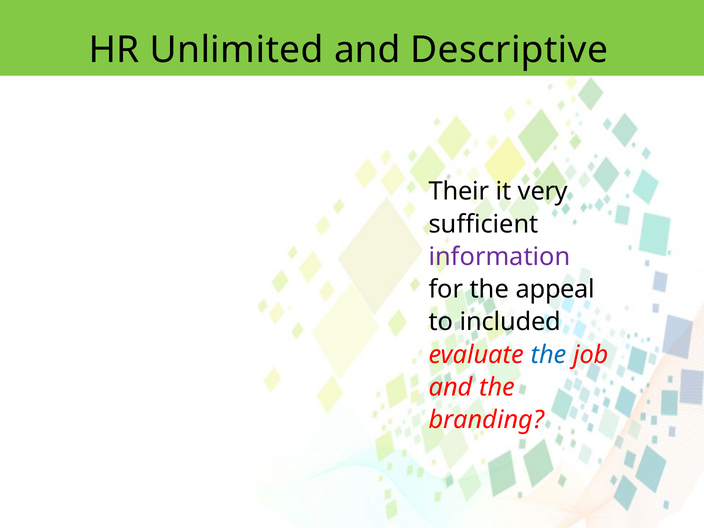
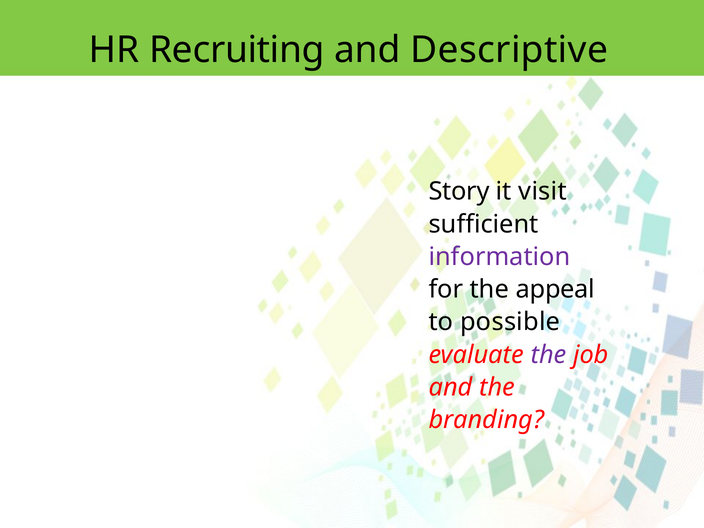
Unlimited: Unlimited -> Recruiting (237, 50)
Their: Their -> Story (459, 192)
very: very -> visit (543, 192)
included: included -> possible (510, 322)
the colour: blue -> purple (548, 355)
